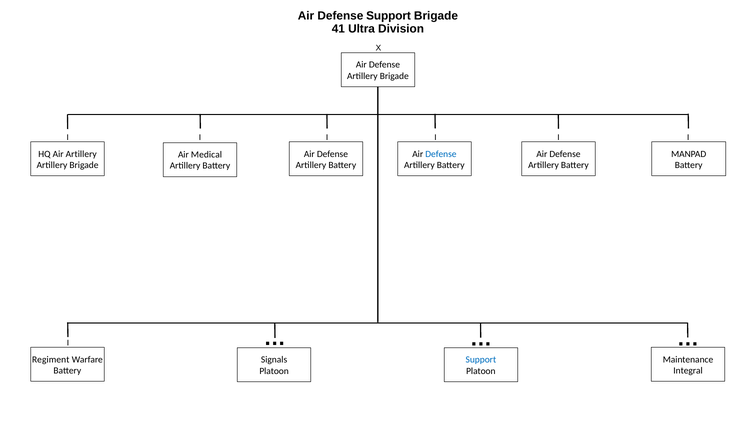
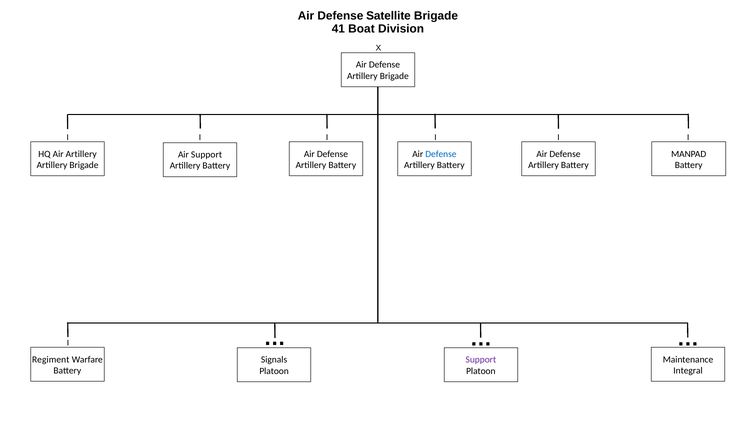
Defense Support: Support -> Satellite (388, 16)
Ultra: Ultra -> Boat (361, 29)
Air Medical: Medical -> Support (207, 155)
Support colour: blue -> purple (481, 360)
